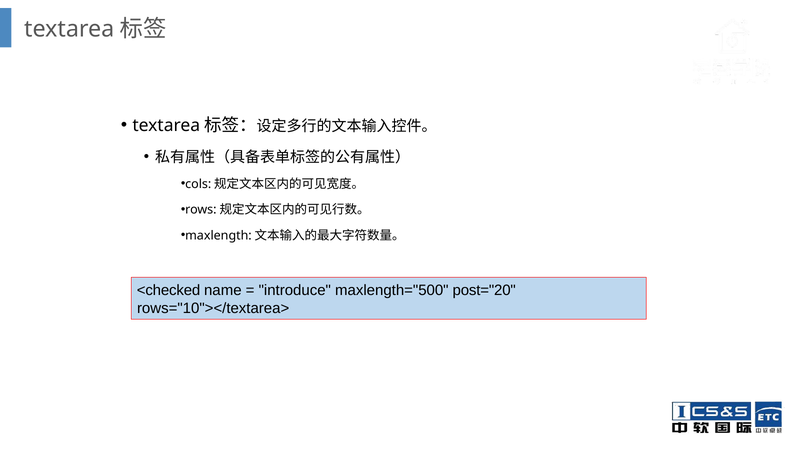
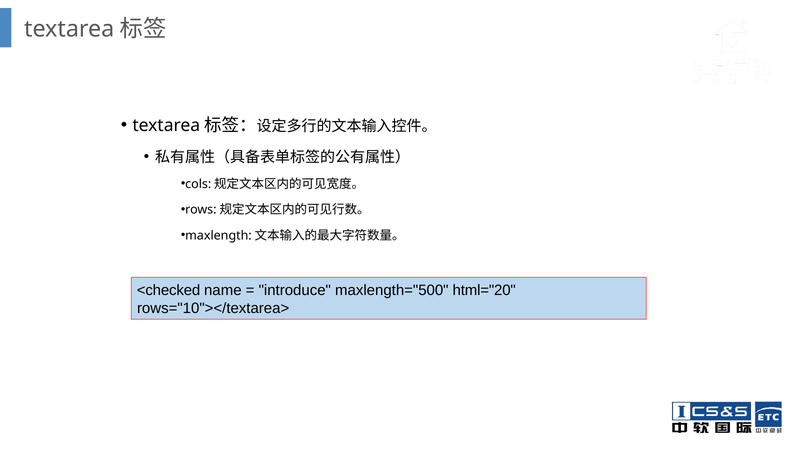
post="20: post="20 -> html="20 (484, 290)
